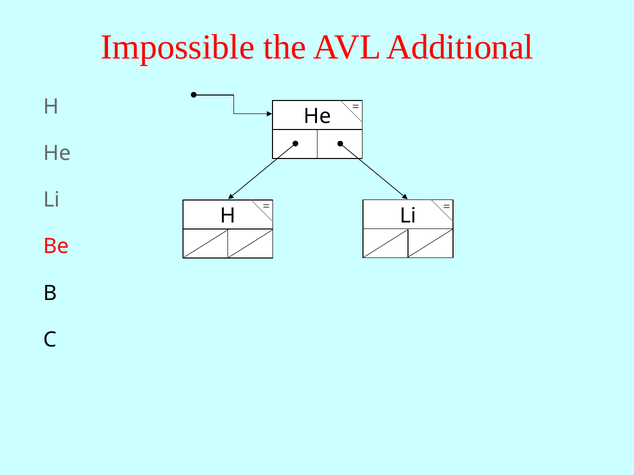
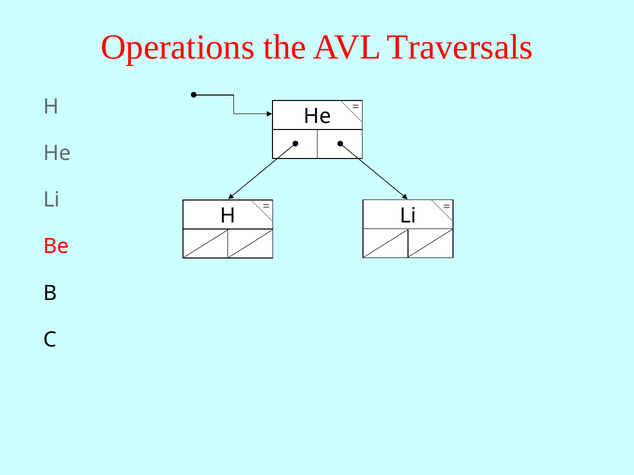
Impossible: Impossible -> Operations (178, 47)
Additional: Additional -> Traversals (460, 47)
